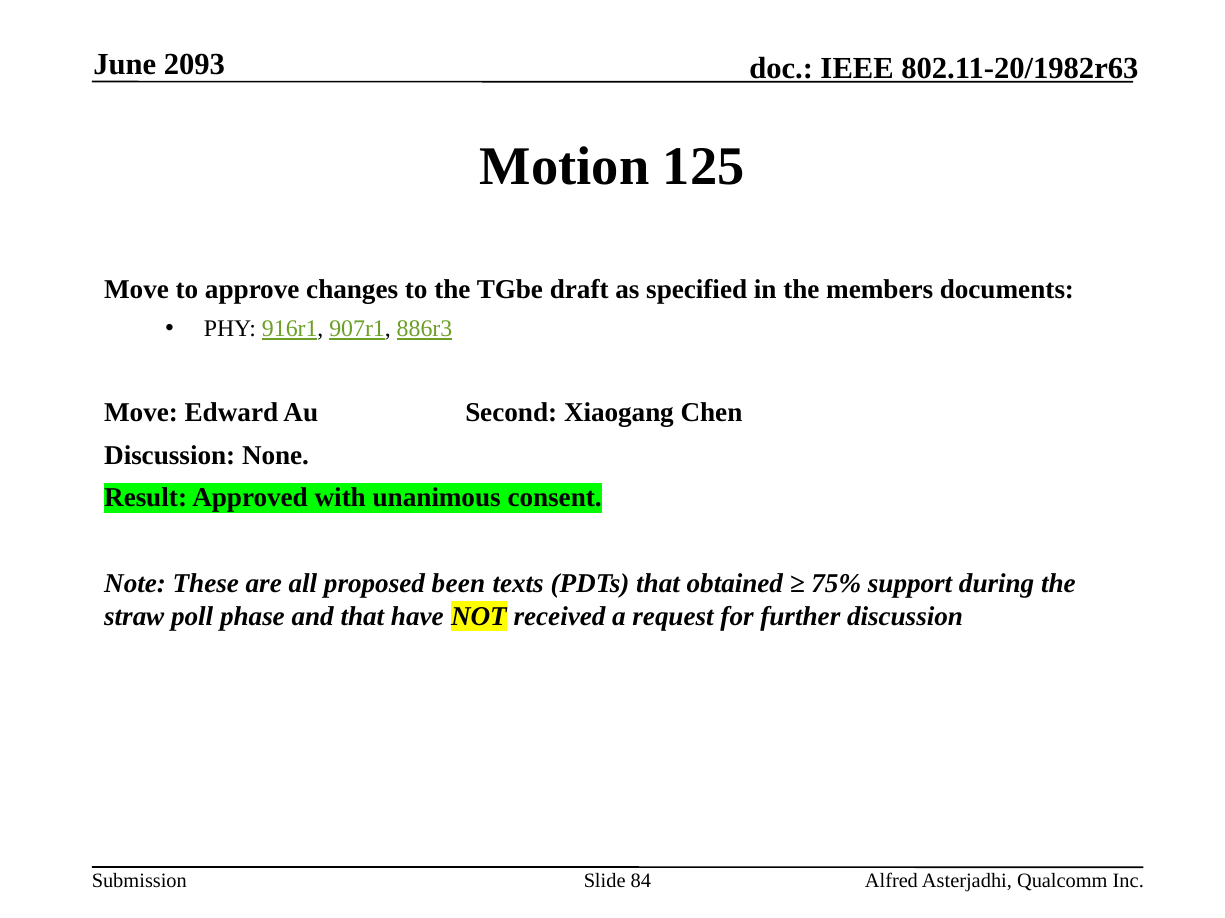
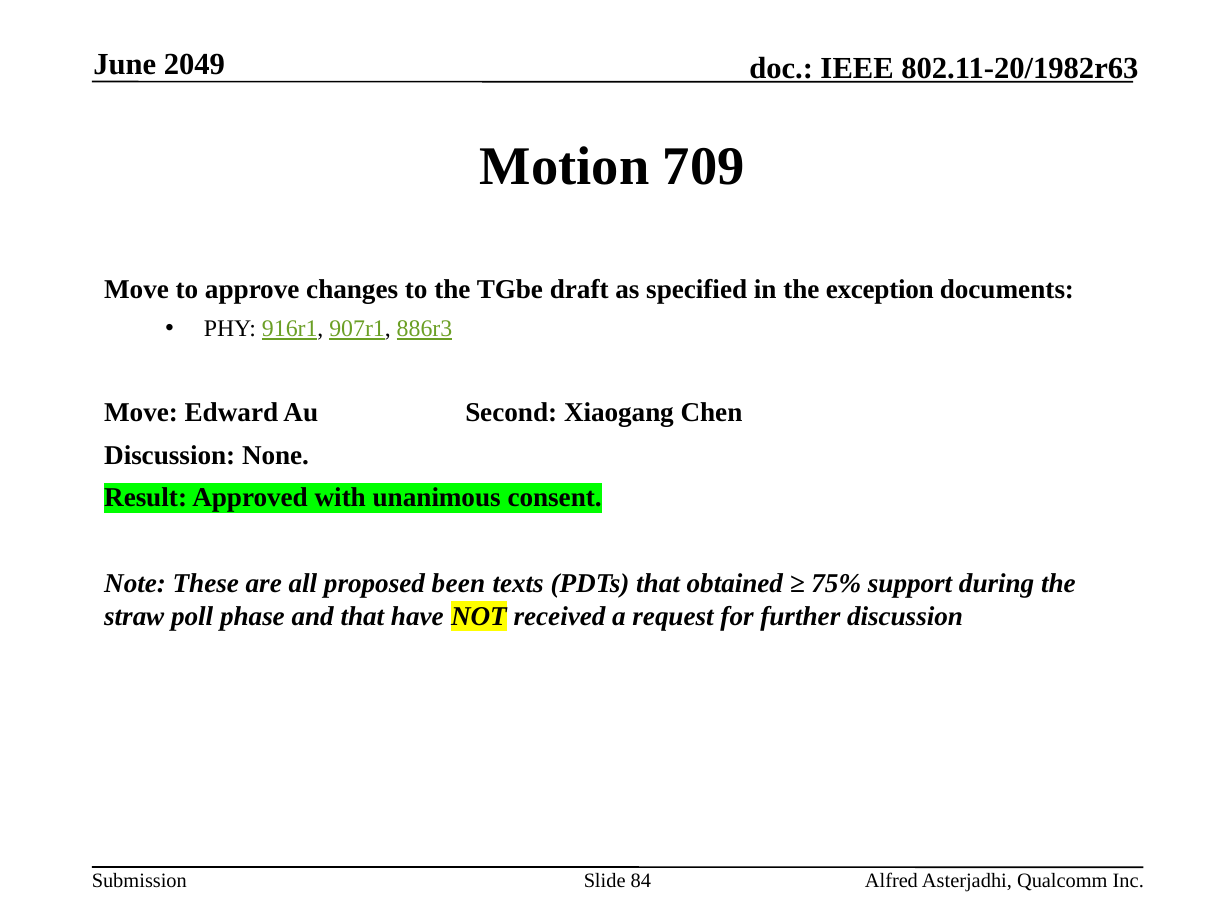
2093: 2093 -> 2049 (194, 65)
125: 125 -> 709 (704, 167)
members: members -> exception (880, 290)
